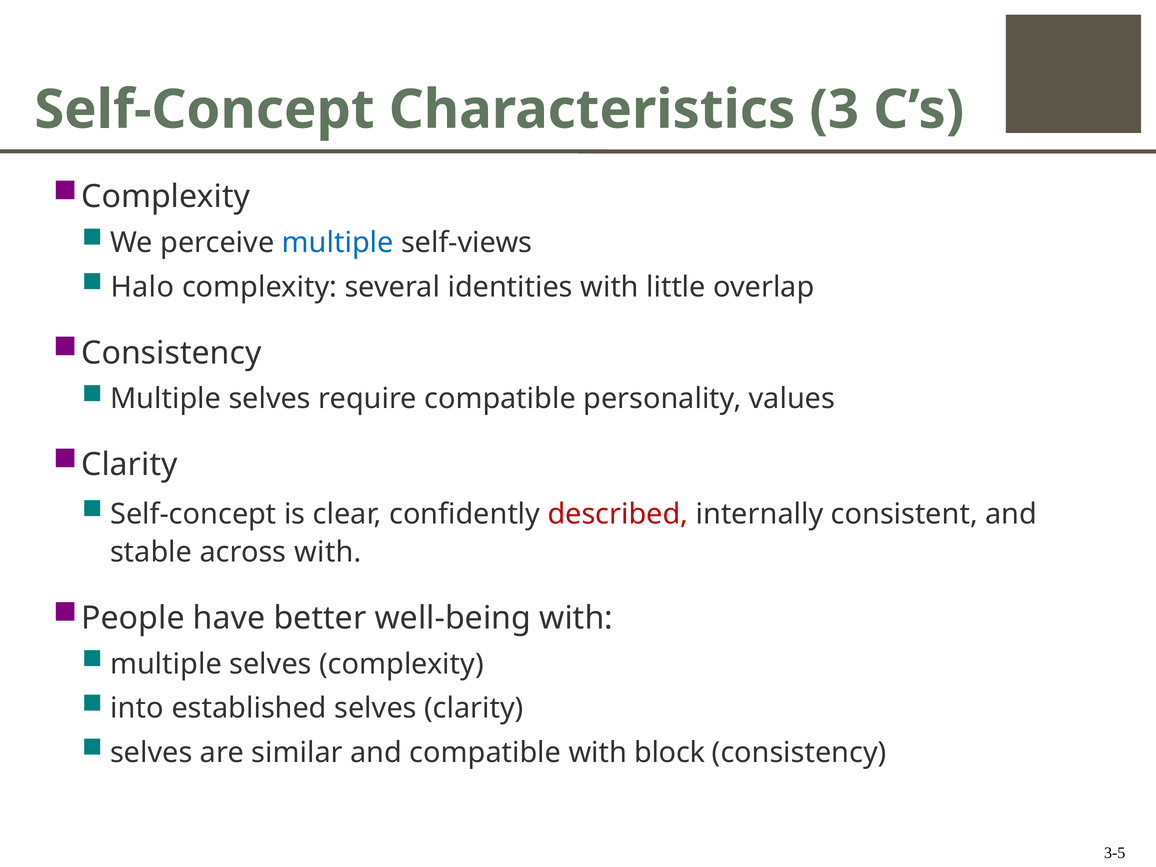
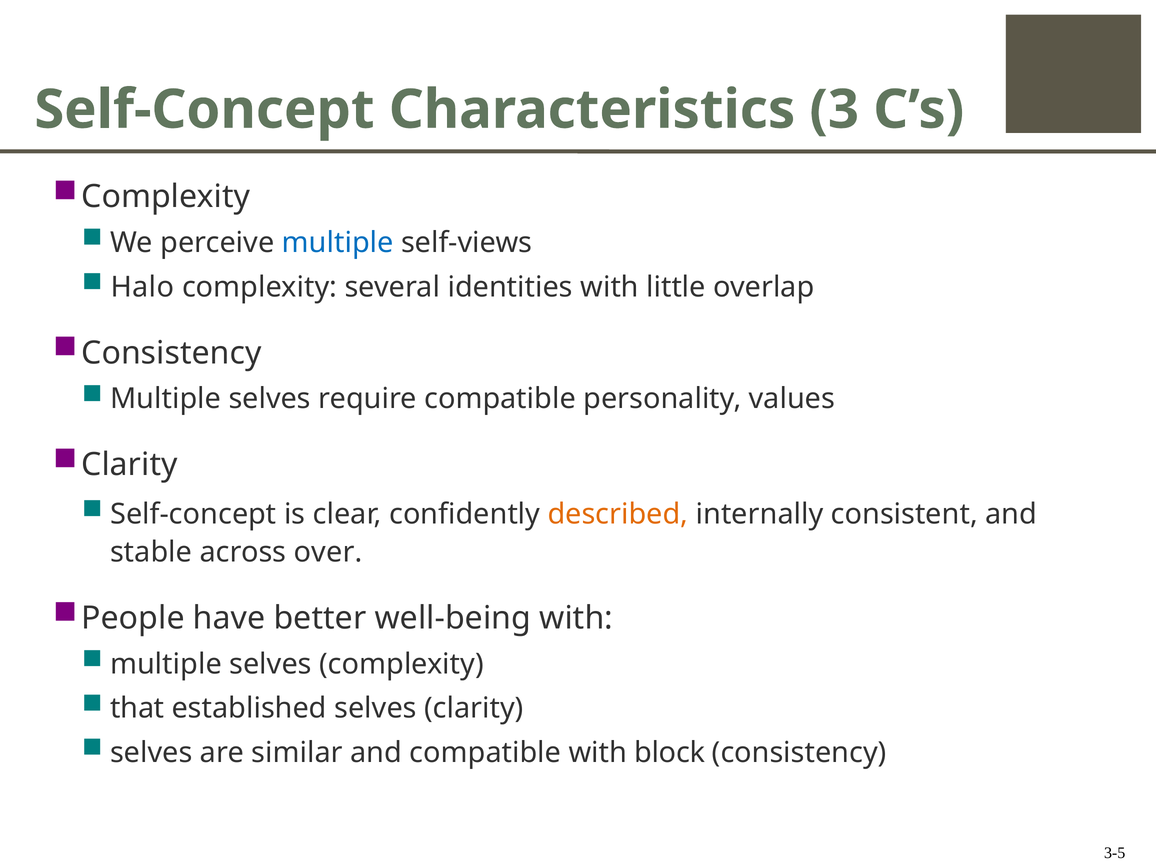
described colour: red -> orange (618, 514)
across with: with -> over (328, 552)
into: into -> that (137, 708)
